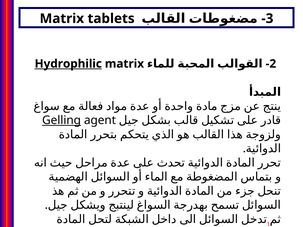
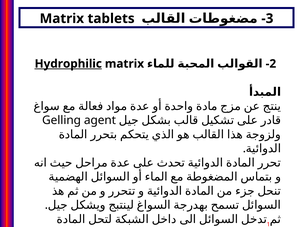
Gelling underline: present -> none (62, 120)
